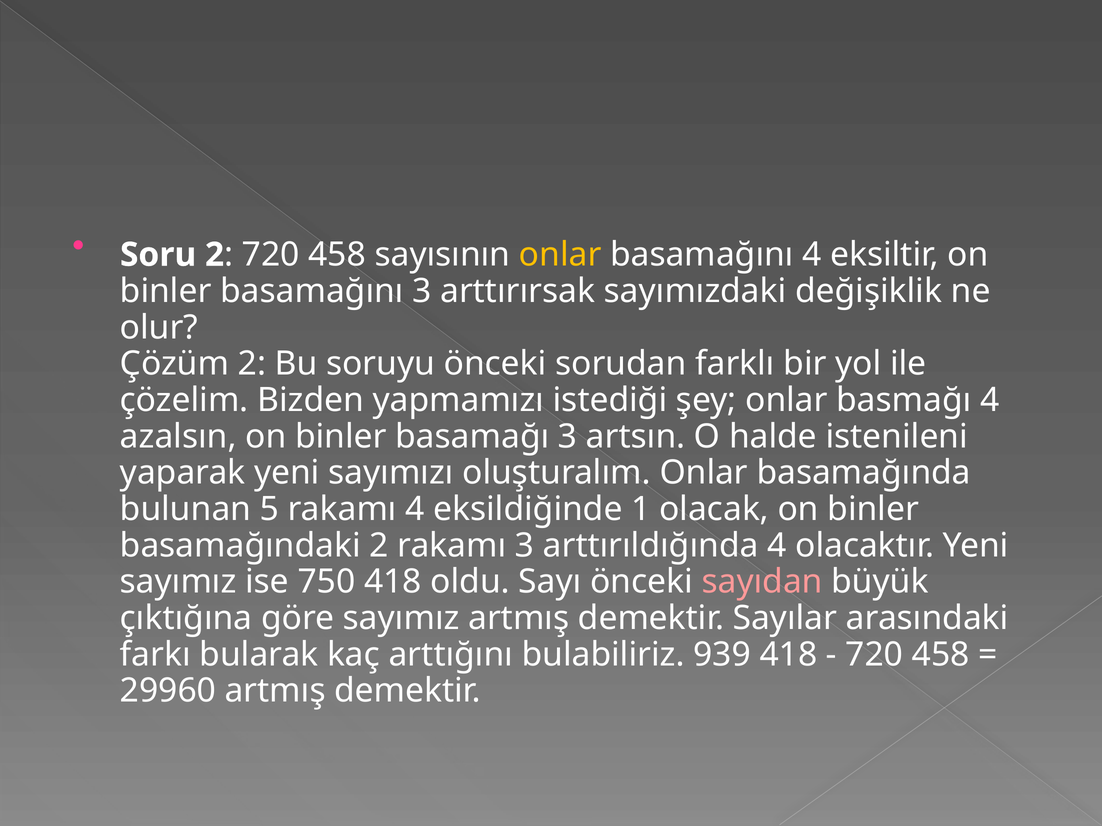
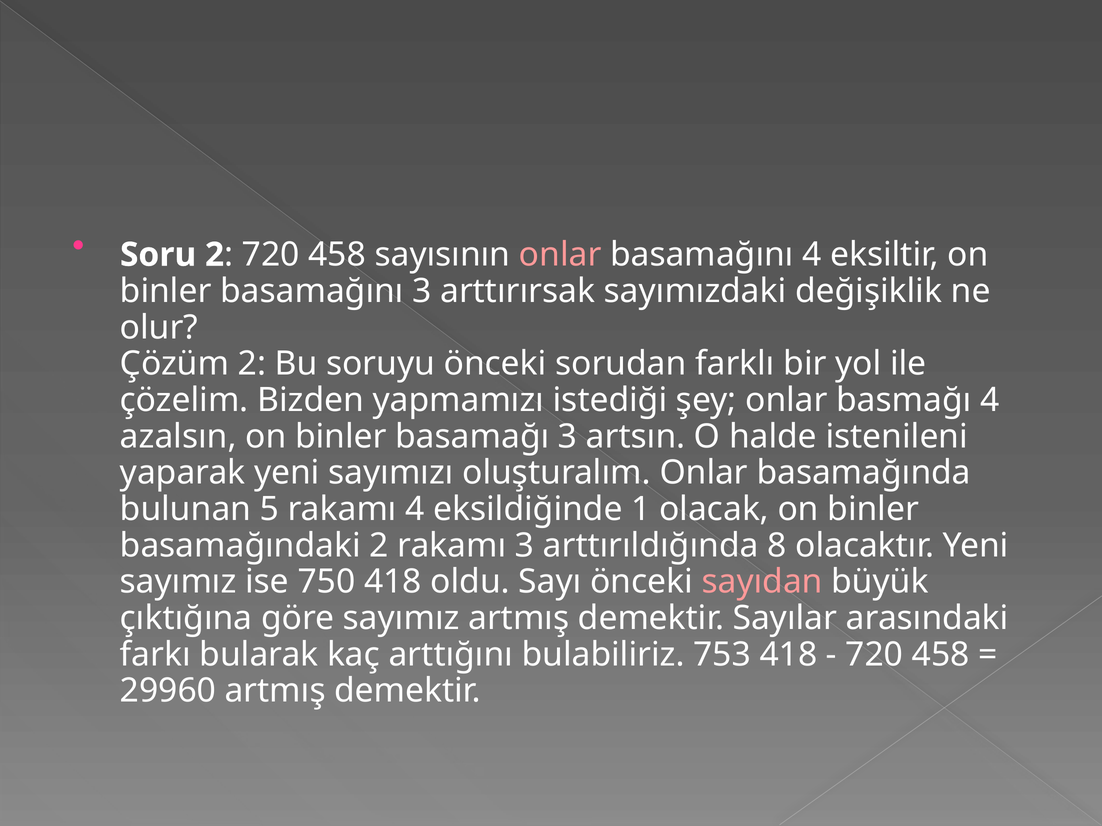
onlar colour: yellow -> pink (560, 255)
arttırıldığında 4: 4 -> 8 (777, 546)
939: 939 -> 753 (722, 655)
